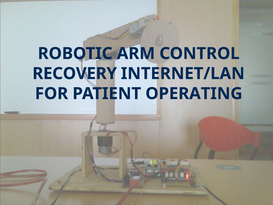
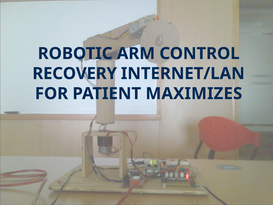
OPERATING: OPERATING -> MAXIMIZES (194, 93)
